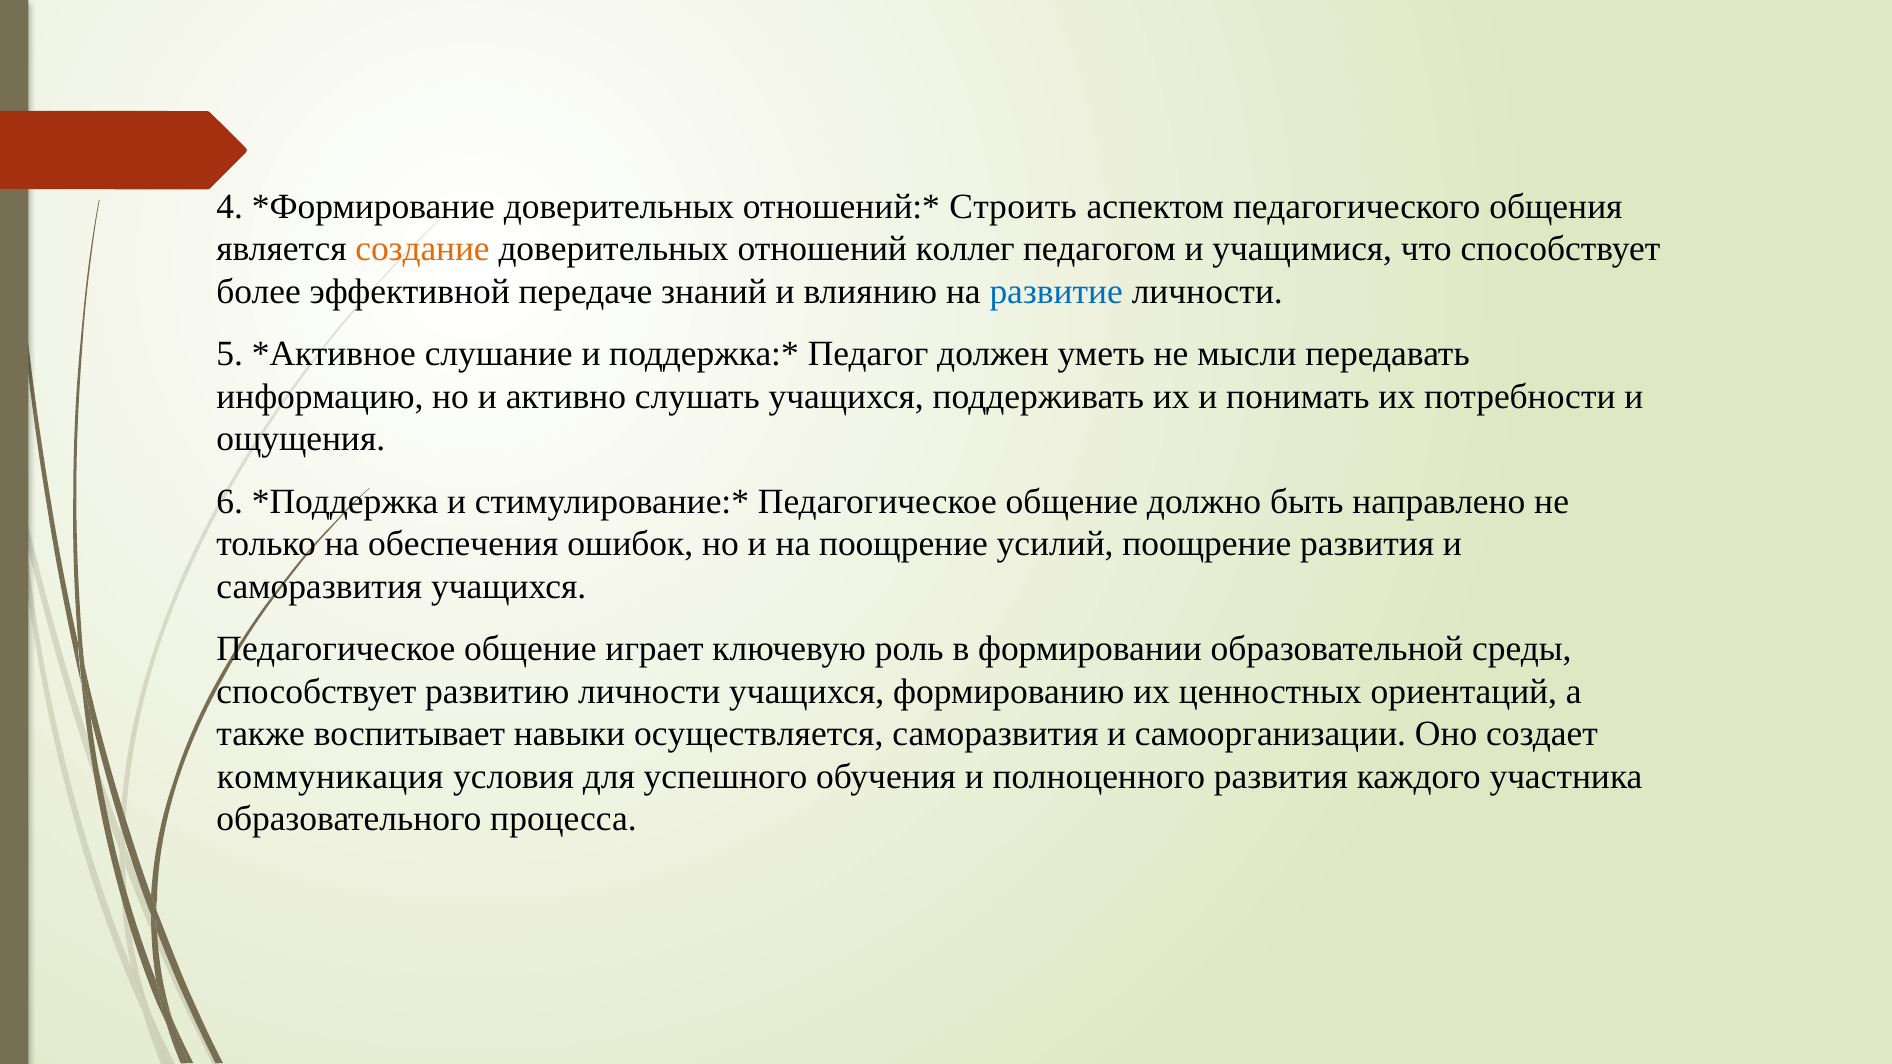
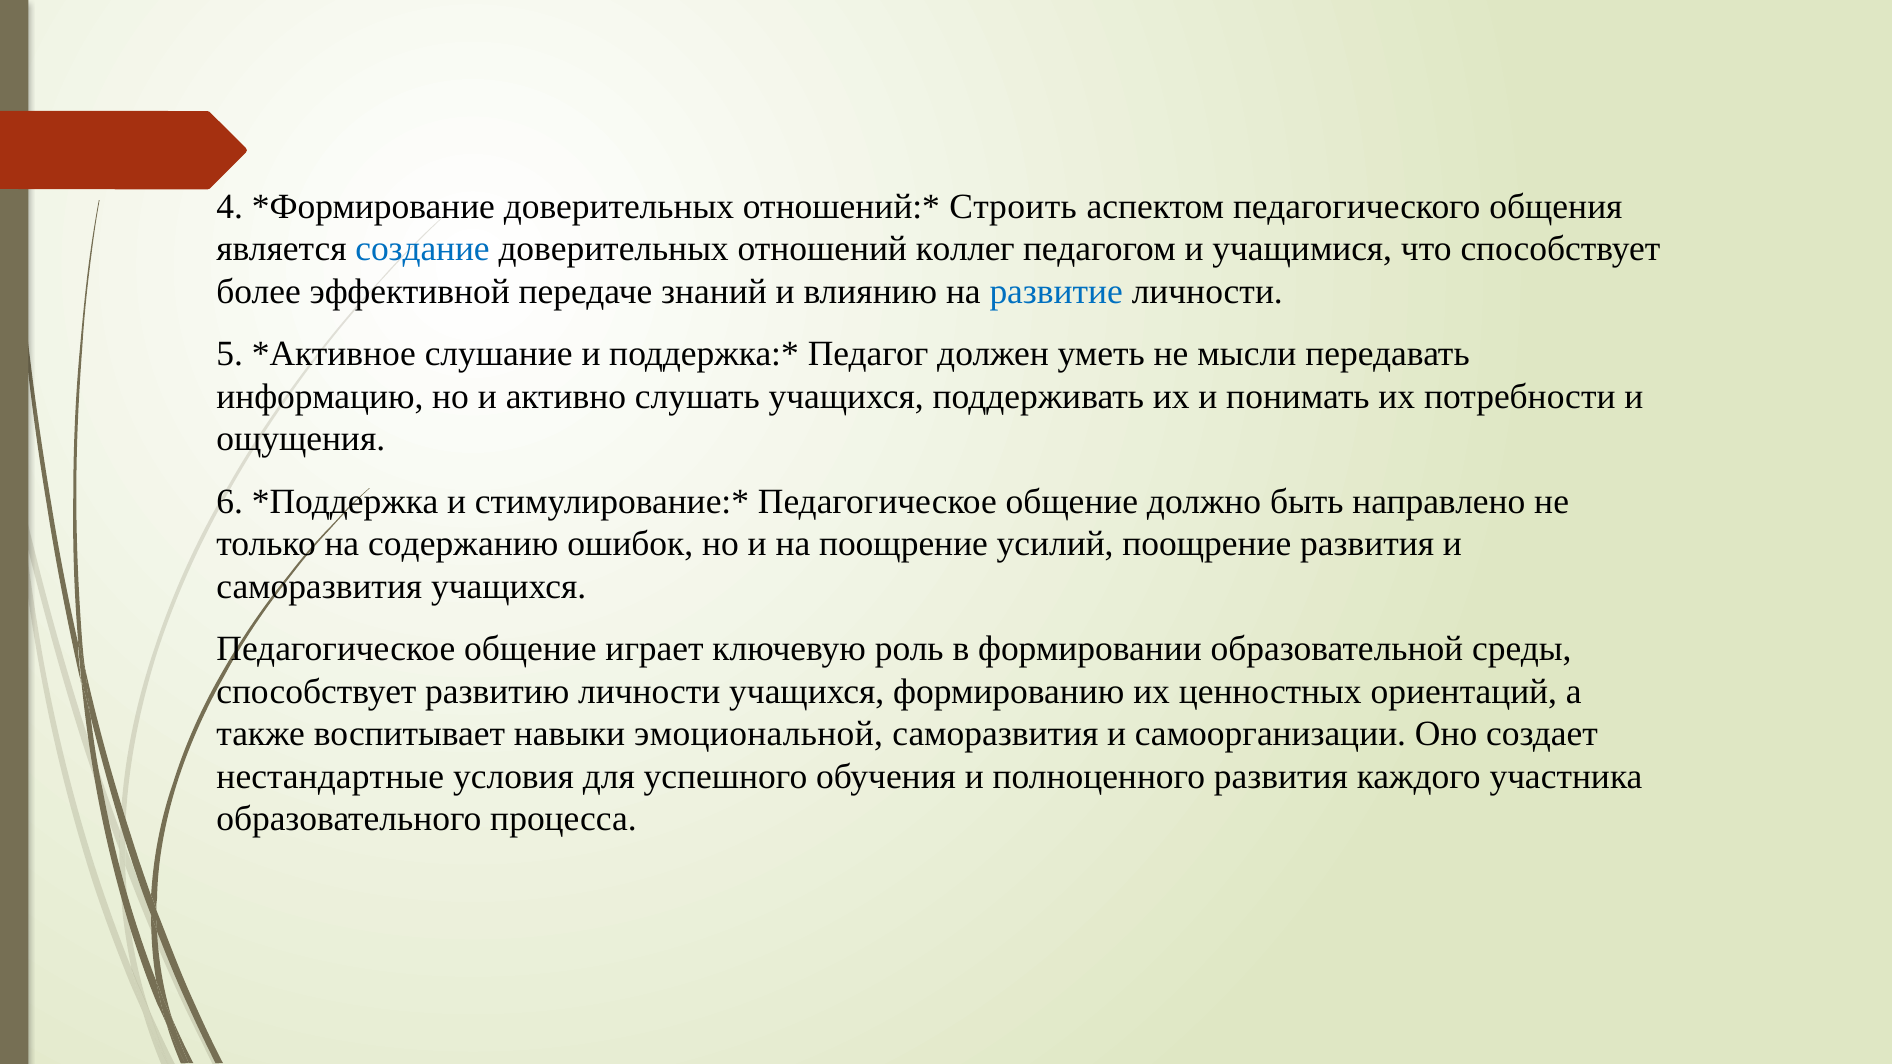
создание colour: orange -> blue (423, 249)
обеспечения: обеспечения -> содержанию (463, 544)
осуществляется: осуществляется -> эмоциональной (759, 734)
коммуникация: коммуникация -> нестандартные (330, 777)
